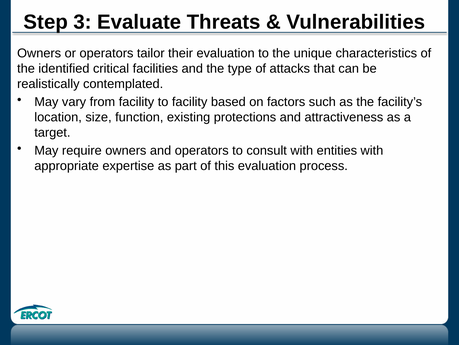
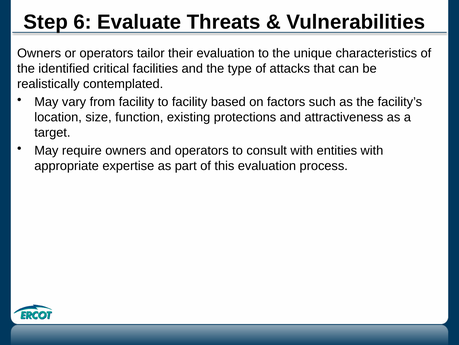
3: 3 -> 6 (83, 22)
